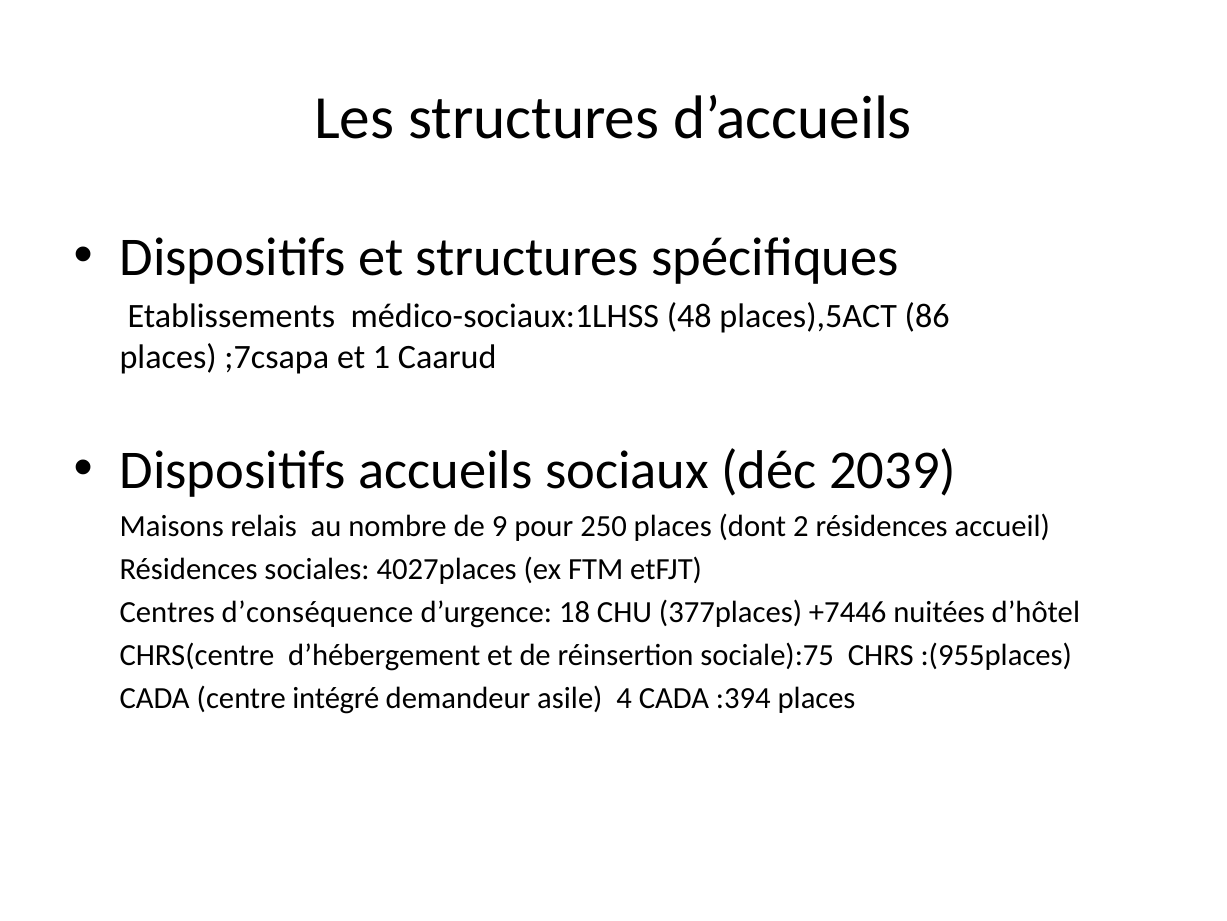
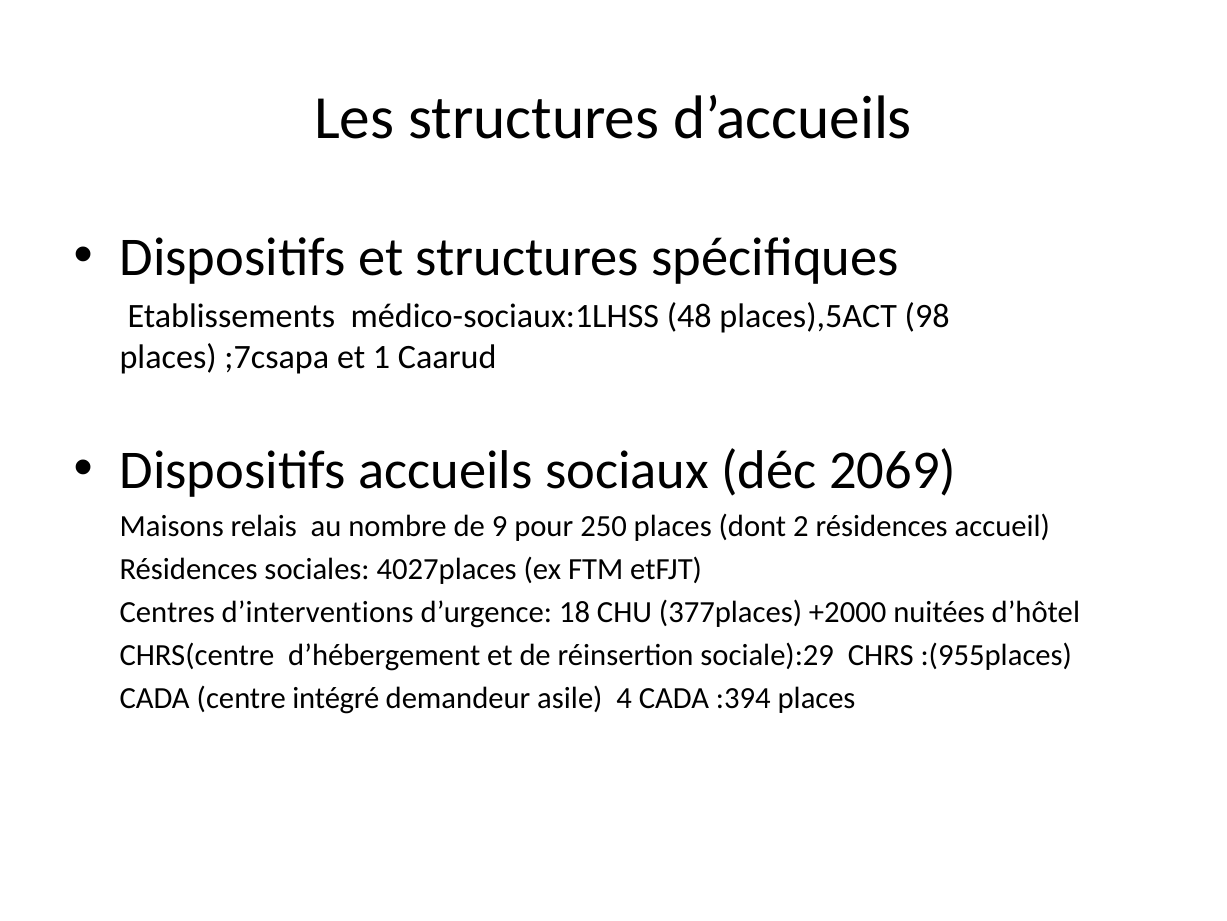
86: 86 -> 98 (927, 316)
2039: 2039 -> 2069 (893, 470)
d’conséquence: d’conséquence -> d’interventions (318, 612)
+7446: +7446 -> +2000 (848, 612)
sociale):75: sociale):75 -> sociale):29 (767, 655)
